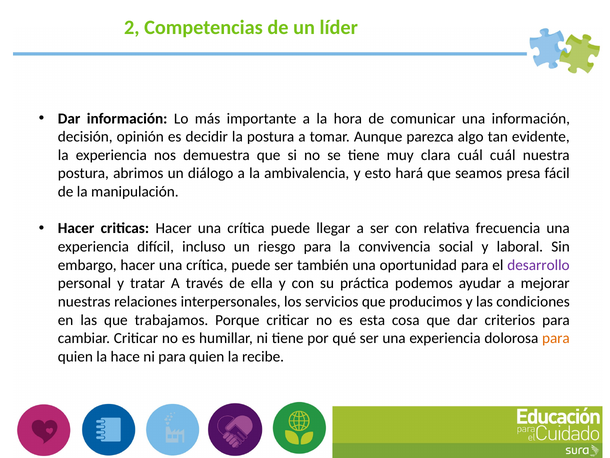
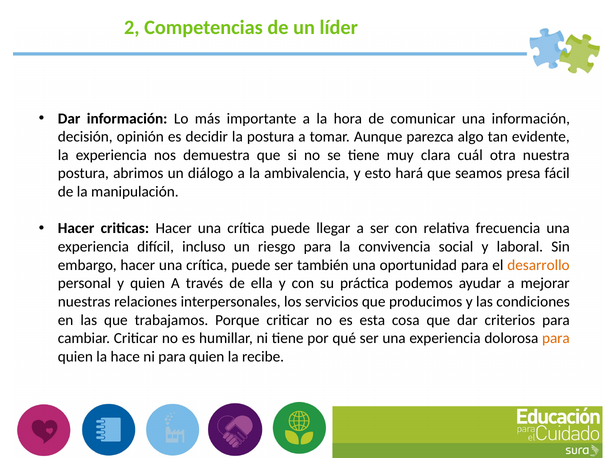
cuál cuál: cuál -> otra (503, 155)
desarrollo colour: purple -> orange (538, 265)
y tratar: tratar -> quien (148, 283)
